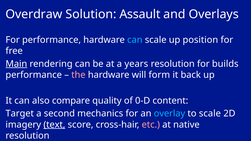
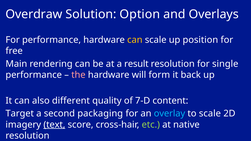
Assault: Assault -> Option (140, 14)
can colour: light blue -> yellow (135, 40)
Main underline: present -> none (16, 64)
years: years -> result (136, 64)
builds: builds -> single (225, 64)
compare: compare -> different (71, 101)
0-D: 0-D -> 7-D (143, 101)
mechanics: mechanics -> packaging (100, 114)
etc colour: pink -> light green (151, 125)
